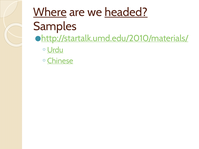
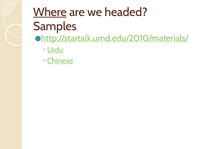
headed underline: present -> none (126, 12)
